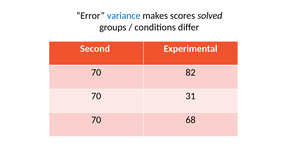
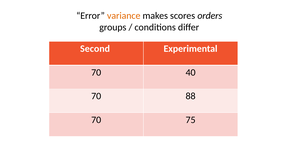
variance colour: blue -> orange (124, 16)
solved: solved -> orders (210, 16)
82: 82 -> 40 (191, 72)
31: 31 -> 88 (191, 96)
68: 68 -> 75 (191, 120)
